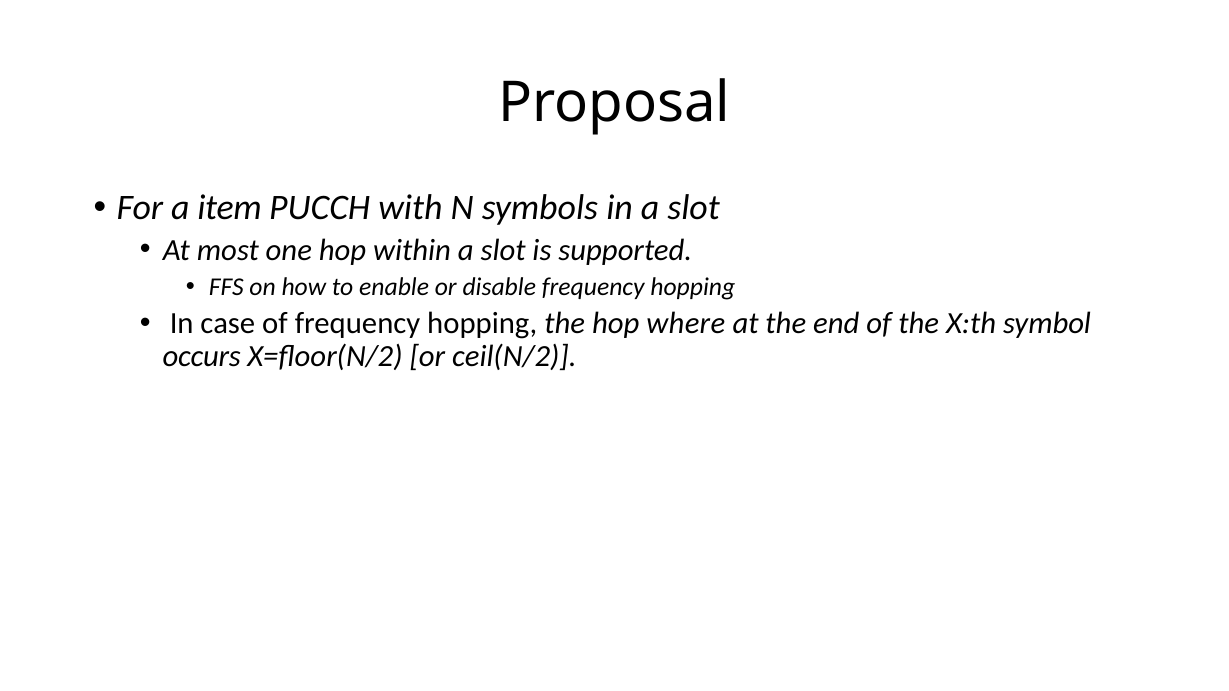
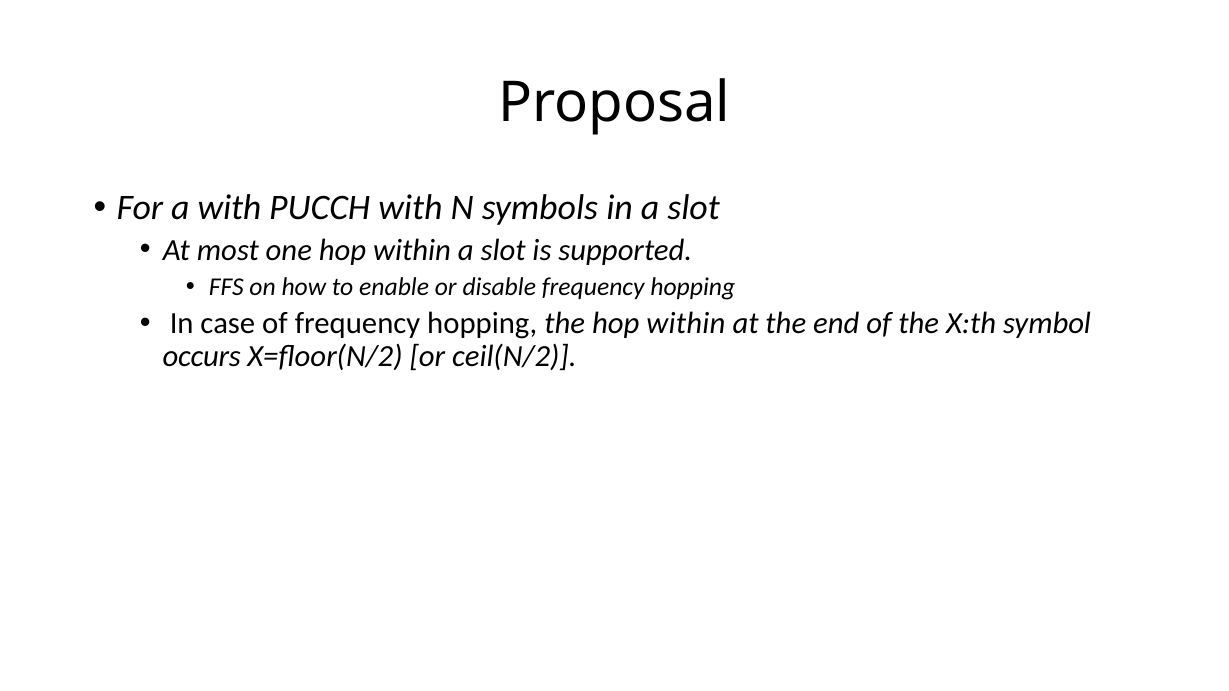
a item: item -> with (229, 208)
the hop where: where -> within (686, 324)
